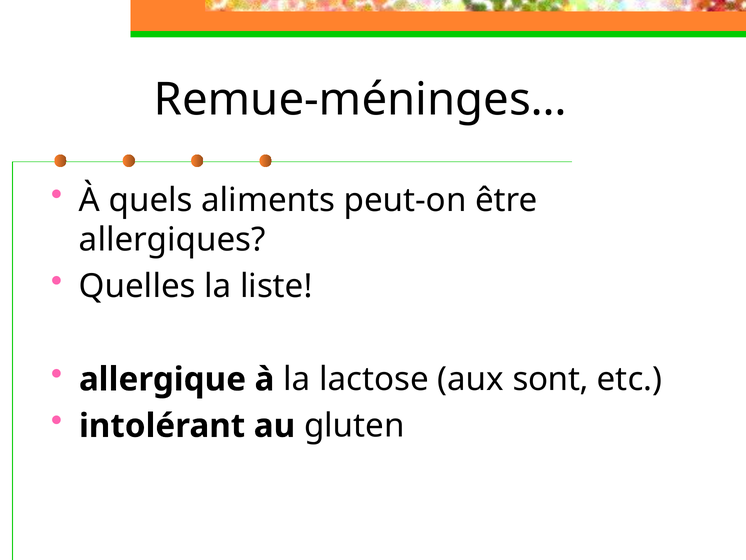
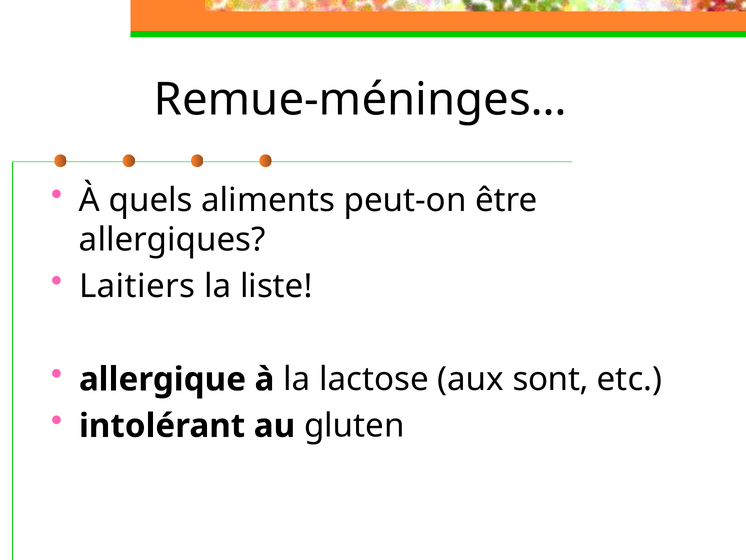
Quelles: Quelles -> Laitiers (137, 286)
